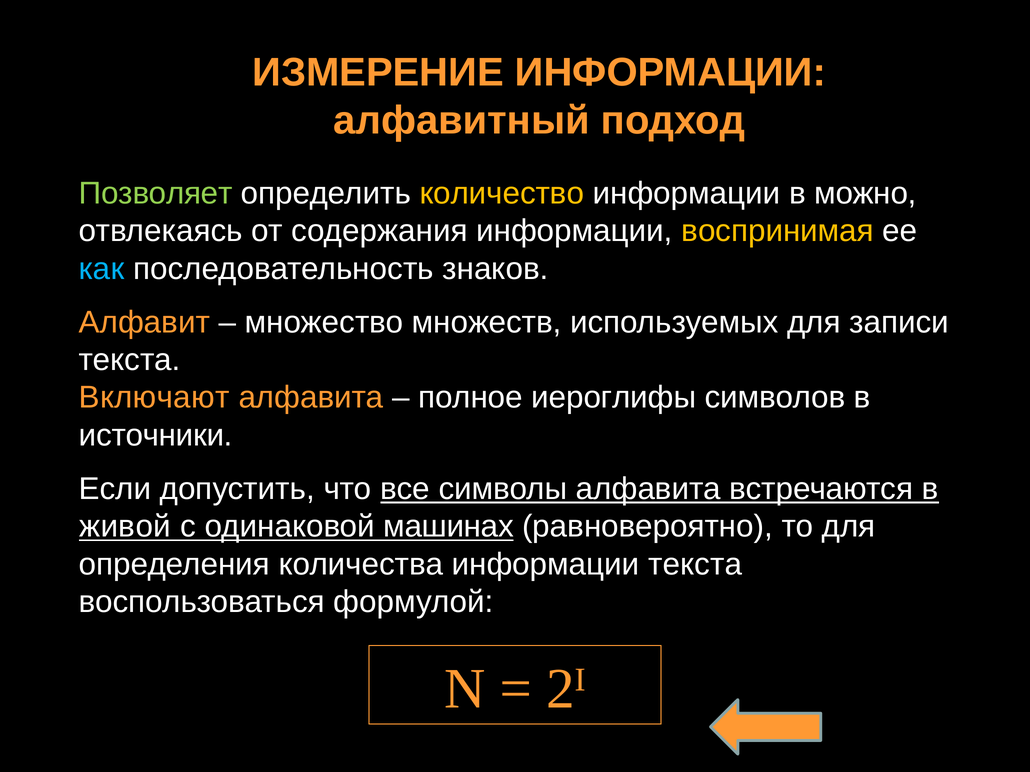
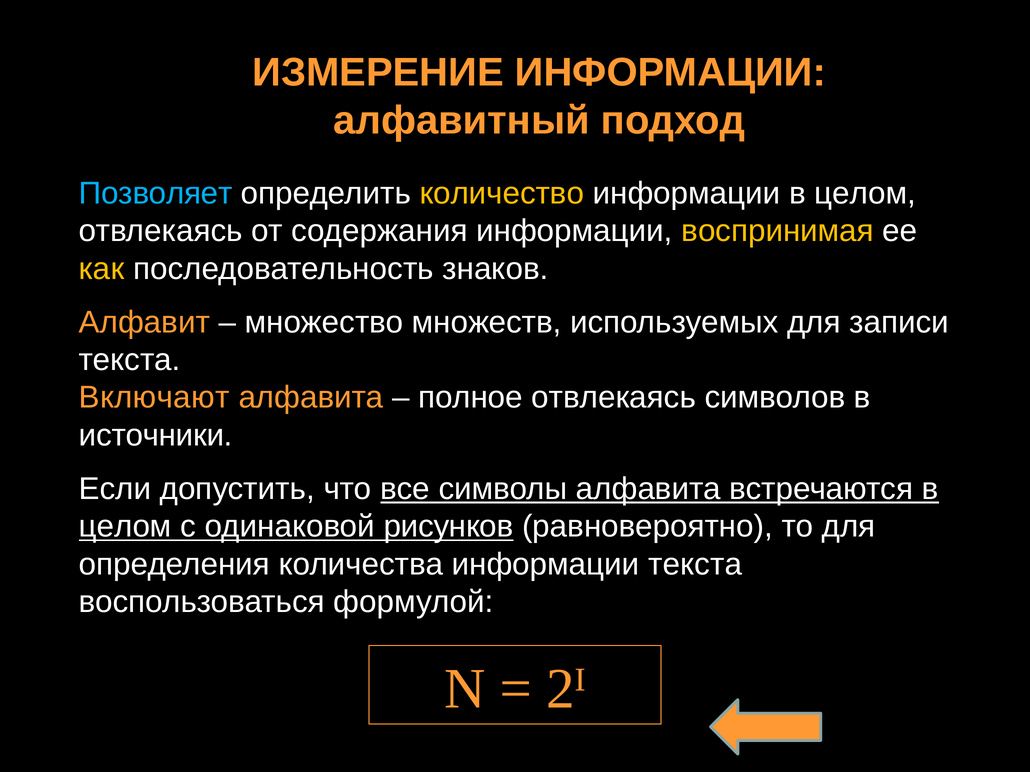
Позволяет colour: light green -> light blue (156, 193)
информации в можно: можно -> целом (865, 193)
как colour: light blue -> yellow (102, 269)
полное иероглифы: иероглифы -> отвлекаясь (614, 398)
живой: живой -> целом (125, 527)
машинах: машинах -> рисунков (449, 527)
